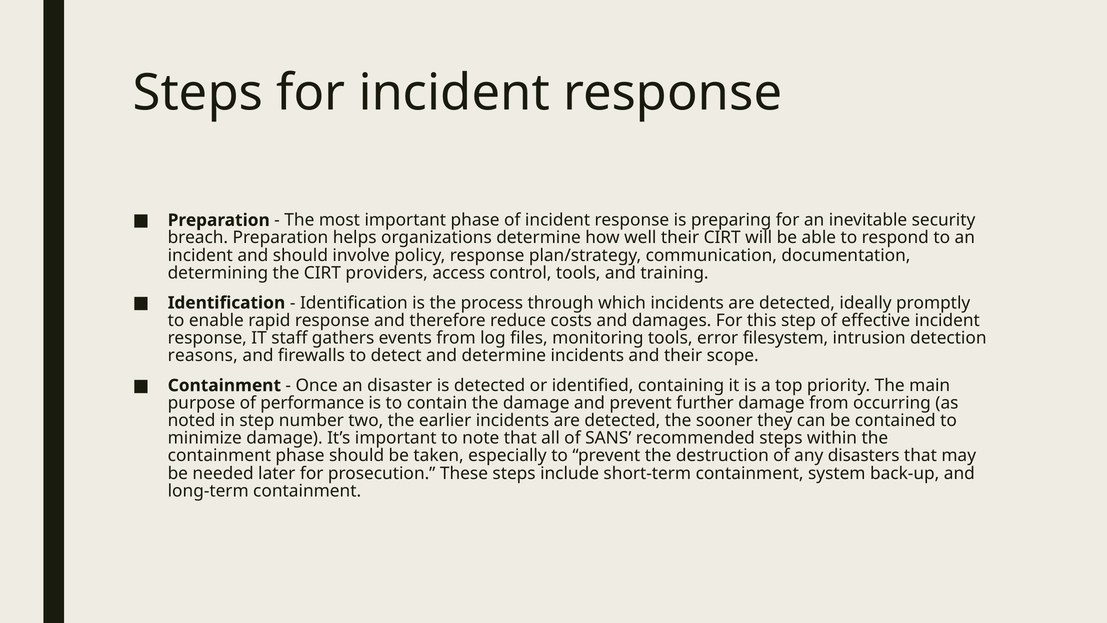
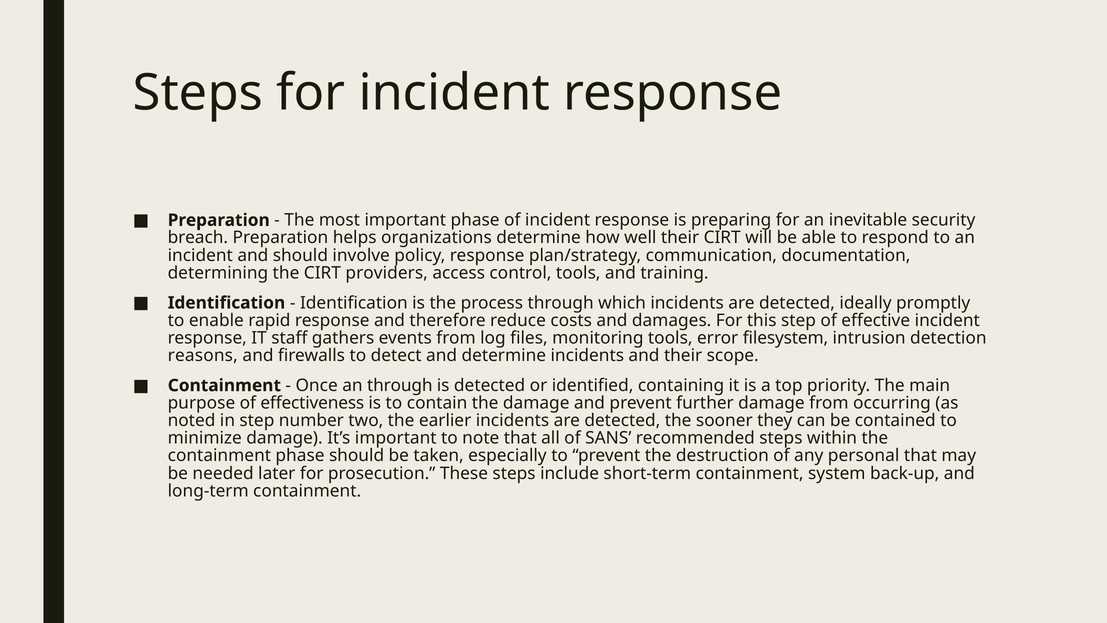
an disaster: disaster -> through (400, 385)
performance: performance -> effectiveness (312, 403)
disasters: disasters -> personal (864, 456)
